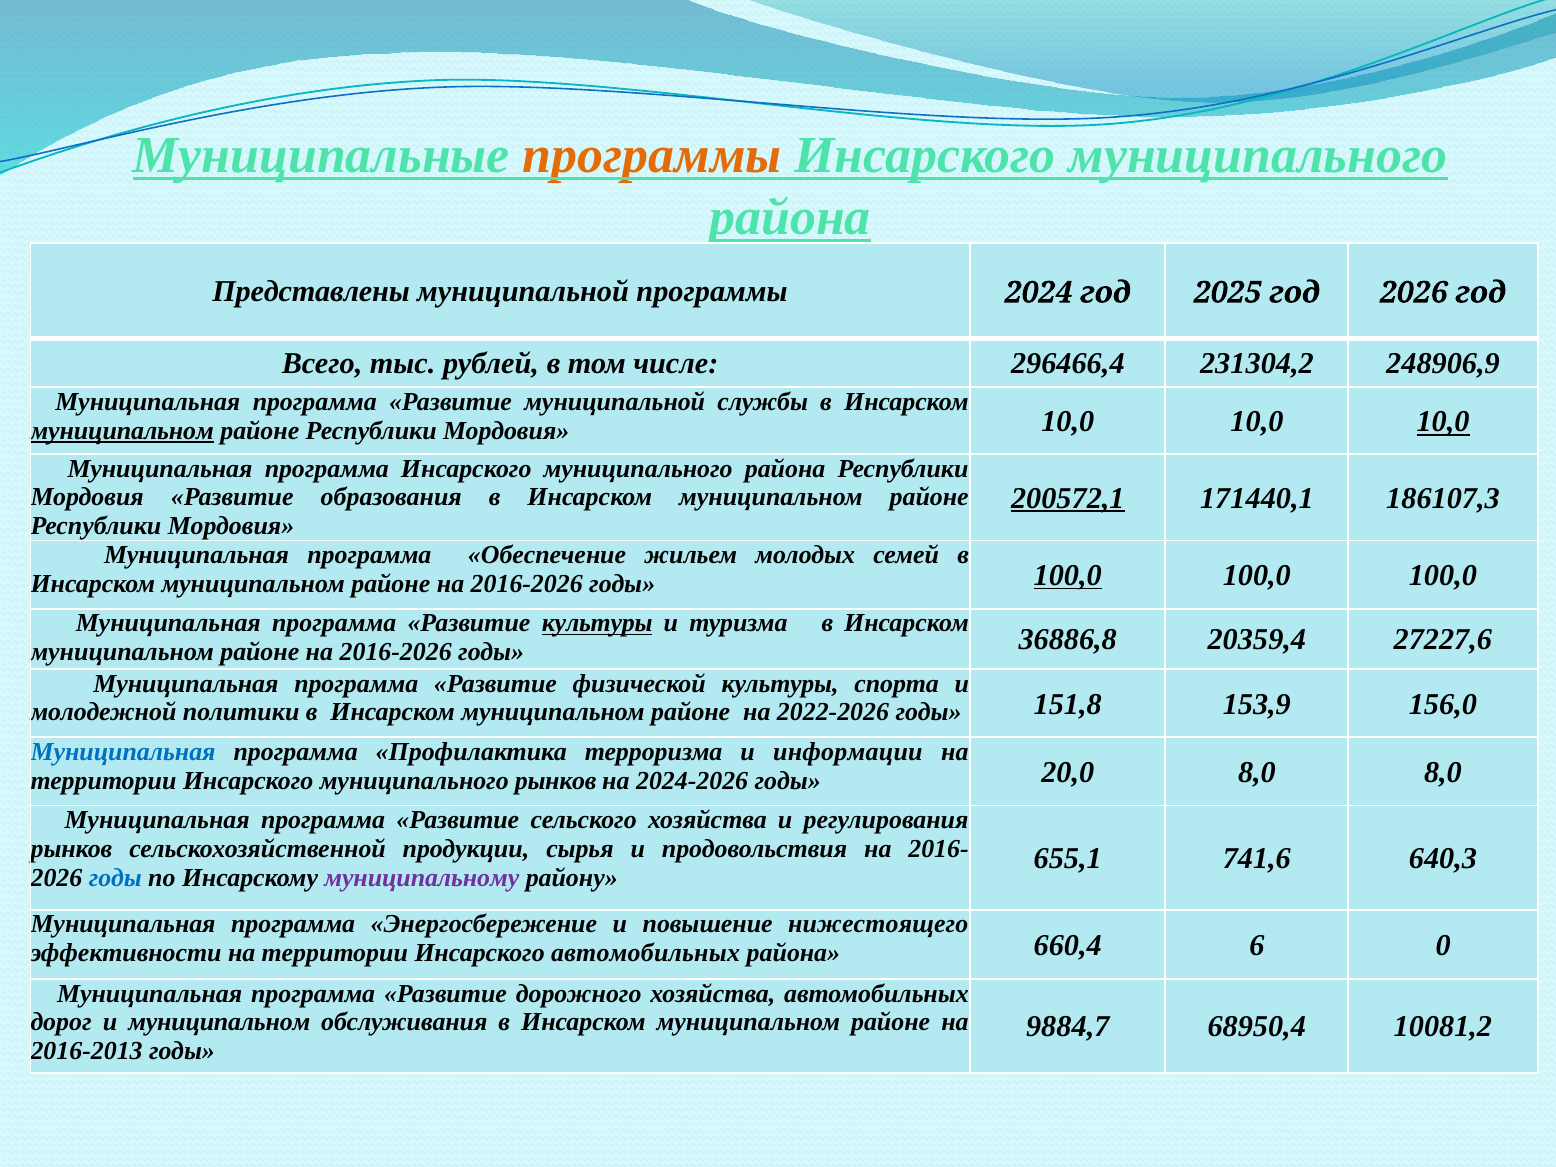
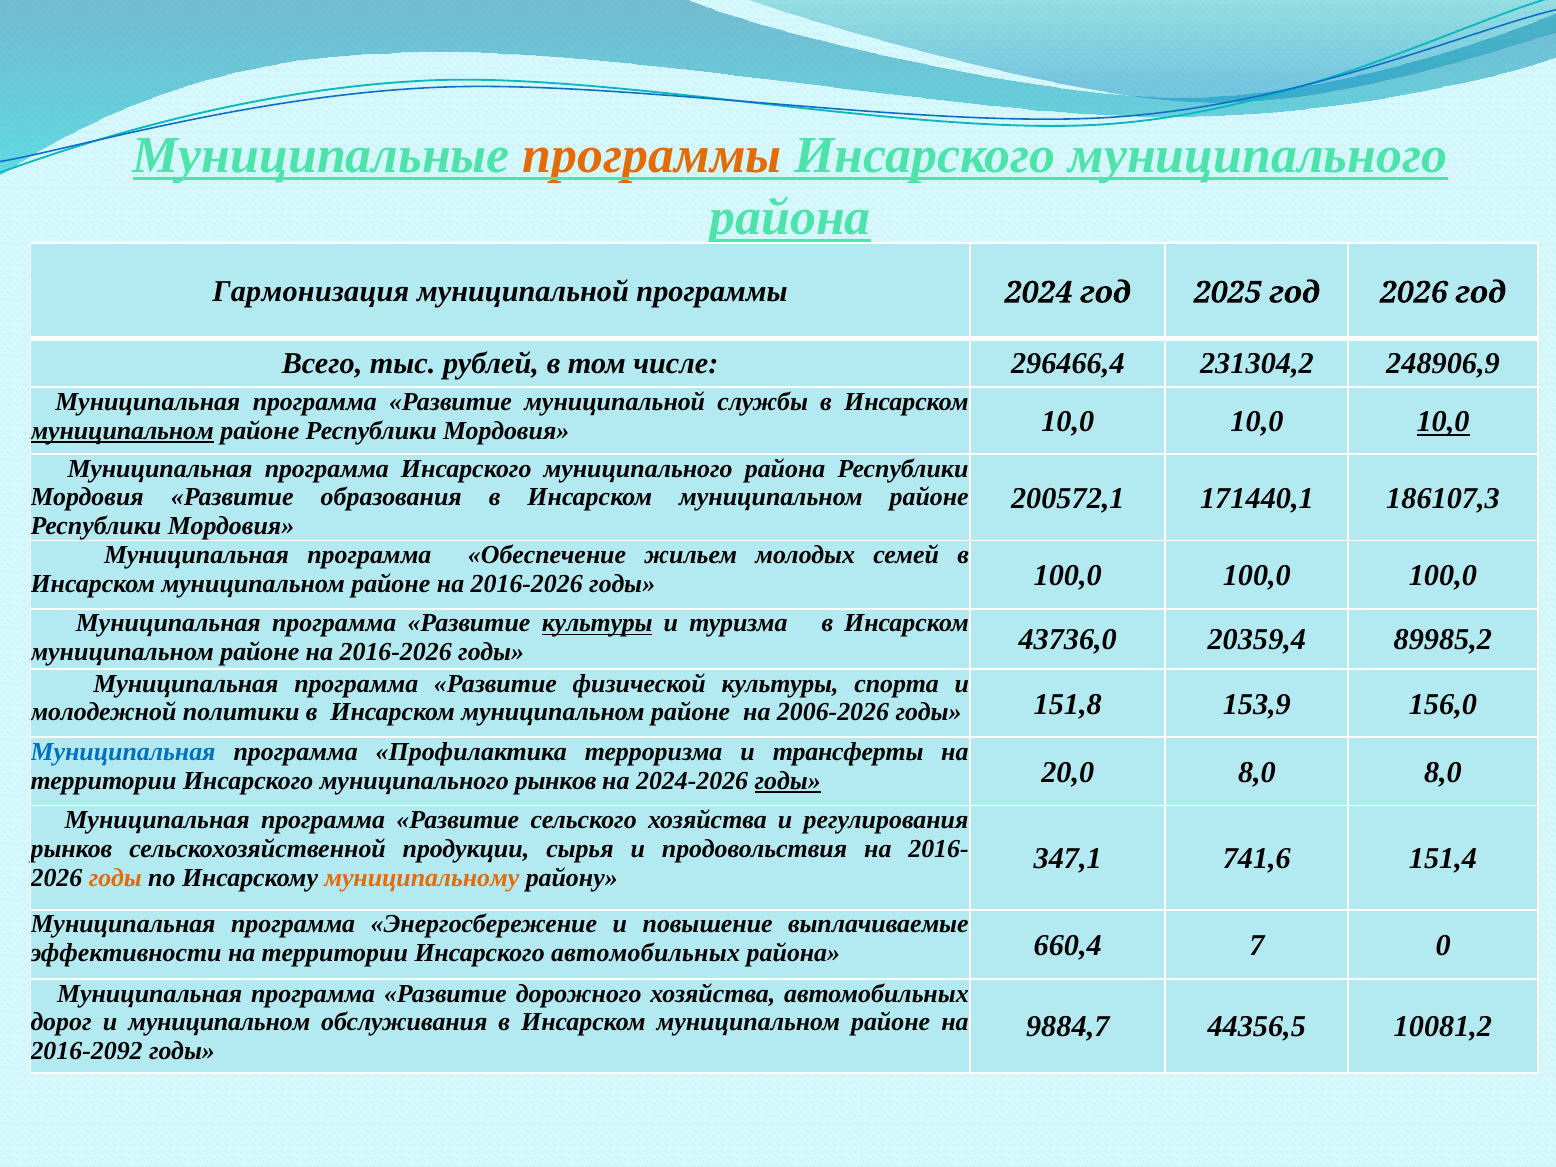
Представлены: Представлены -> Гармонизация (311, 291)
200572,1 underline: present -> none (1068, 498)
100,0 underline: present -> none (1068, 576)
36886,8: 36886,8 -> 43736,0 (1068, 640)
27227,6: 27227,6 -> 89985,2 (1443, 640)
2022-2026: 2022-2026 -> 2006-2026 (833, 712)
информации: информации -> трансферты (848, 752)
годы underline: none -> present (788, 781)
655,1: 655,1 -> 347,1 (1068, 859)
640,3: 640,3 -> 151,4 (1443, 859)
годы colour: blue -> orange (115, 878)
муниципальному colour: purple -> orange (422, 878)
нижестоящего: нижестоящего -> выплачиваемые (878, 924)
6: 6 -> 7 (1257, 945)
68950,4: 68950,4 -> 44356,5 (1257, 1027)
2016-2013: 2016-2013 -> 2016-2092 (87, 1051)
